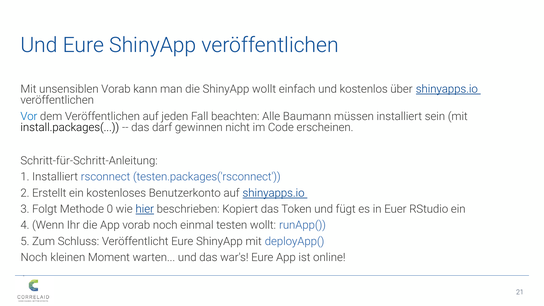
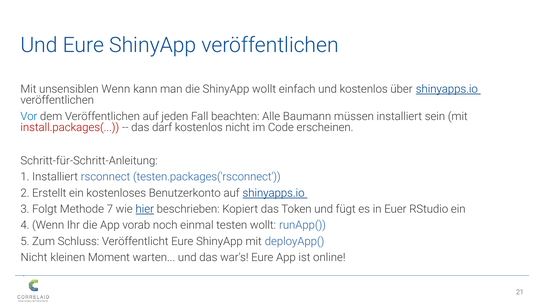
unsensiblen Vorab: Vorab -> Wenn (116, 89)
install.packages( colour: black -> red (70, 127)
darf gewinnen: gewinnen -> kostenlos (199, 127)
0: 0 -> 7 (110, 209)
Noch: Noch -> Nicht (34, 257)
